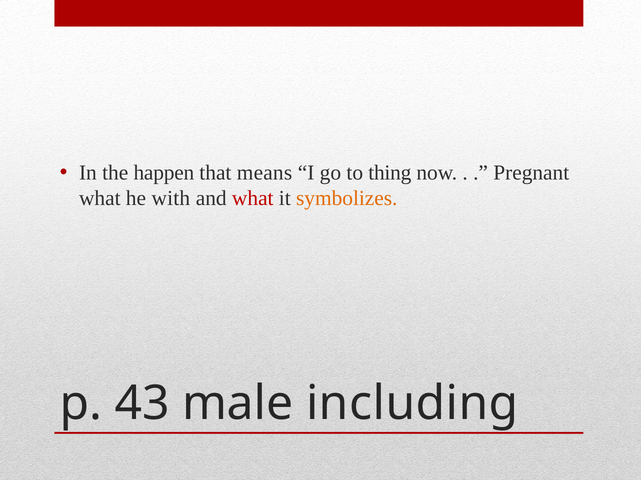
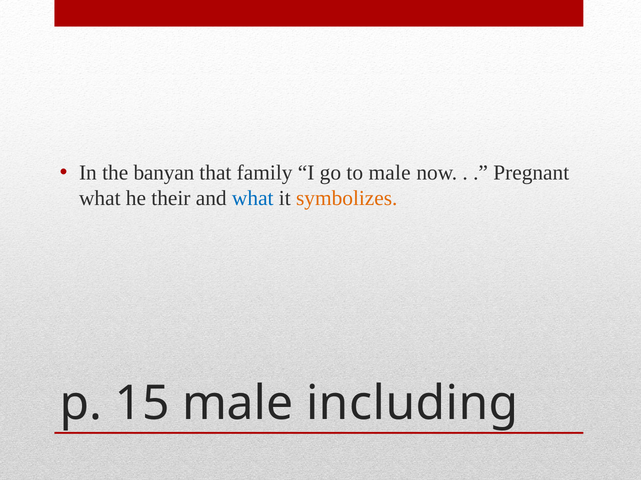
happen: happen -> banyan (164, 173)
means: means -> family (265, 173)
to thing: thing -> male (390, 173)
with: with -> their (171, 199)
what colour: red -> blue (253, 199)
43: 43 -> 15 (142, 404)
